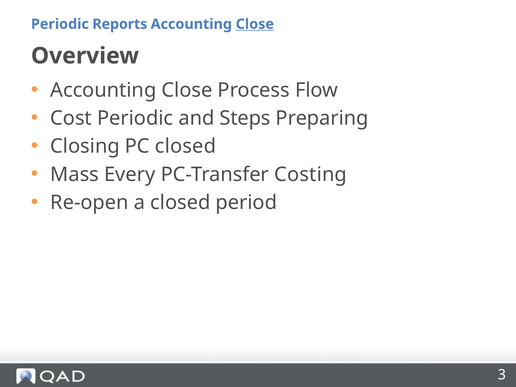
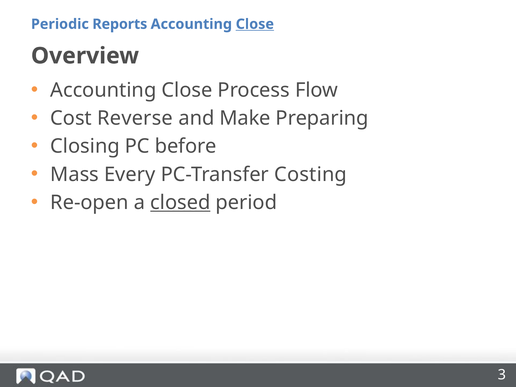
Cost Periodic: Periodic -> Reverse (135, 118)
Steps: Steps -> Make (245, 118)
PC closed: closed -> before (186, 146)
closed underline: none -> present (180, 202)
